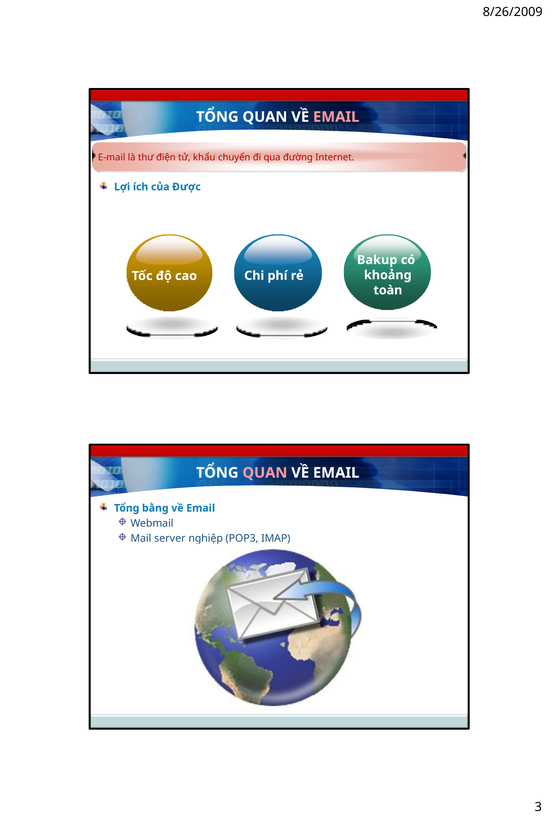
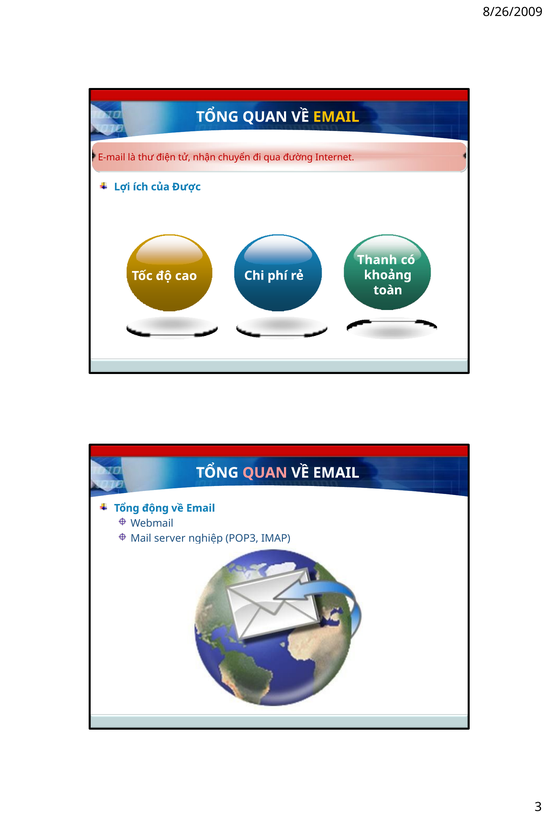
EMAIL colour: pink -> yellow (336, 117)
khẩu: khẩu -> nhận (204, 157)
Bakup: Bakup -> Thanh (377, 260)
bằng: bằng -> động (155, 508)
